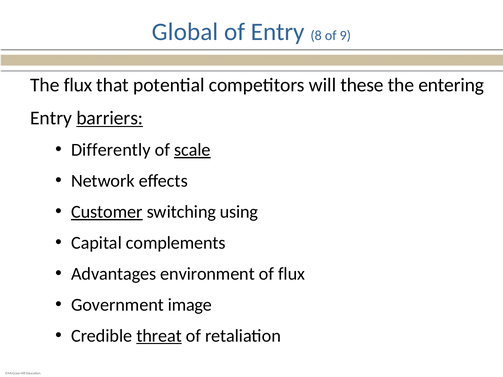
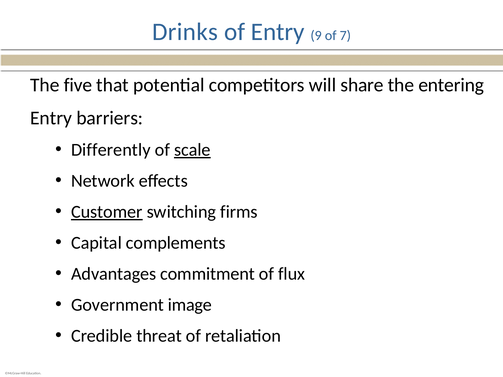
Global: Global -> Drinks (185, 32)
8: 8 -> 9 (316, 36)
9: 9 -> 7 (345, 36)
The flux: flux -> five (78, 85)
these: these -> share (362, 85)
barriers underline: present -> none (110, 118)
using: using -> firms (239, 212)
environment: environment -> commitment (208, 274)
threat underline: present -> none (159, 336)
